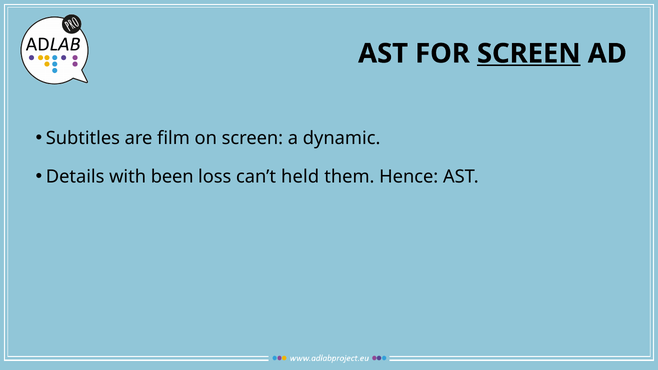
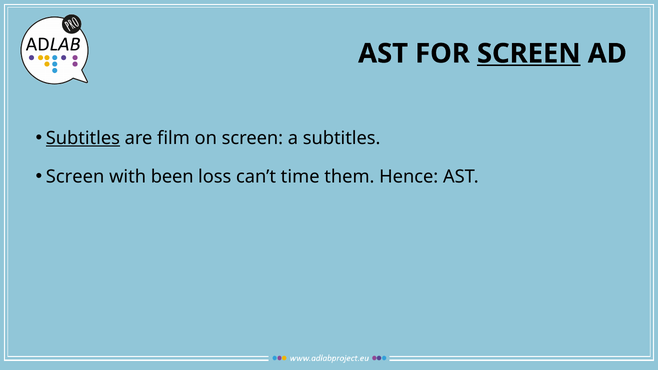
Subtitles underline: none -> present (83, 138)
a dynamic: dynamic -> subtitles (342, 138)
Details: Details -> Screen (75, 177)
held: held -> time (300, 177)
